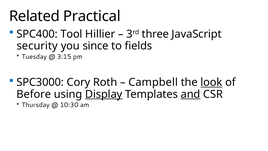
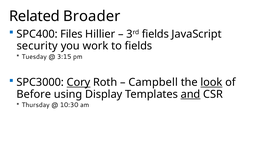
Practical: Practical -> Broader (92, 16)
Tool: Tool -> Files (71, 34)
3rd three: three -> fields (155, 34)
since: since -> work (95, 46)
Cory underline: none -> present (79, 82)
Display underline: present -> none (104, 94)
